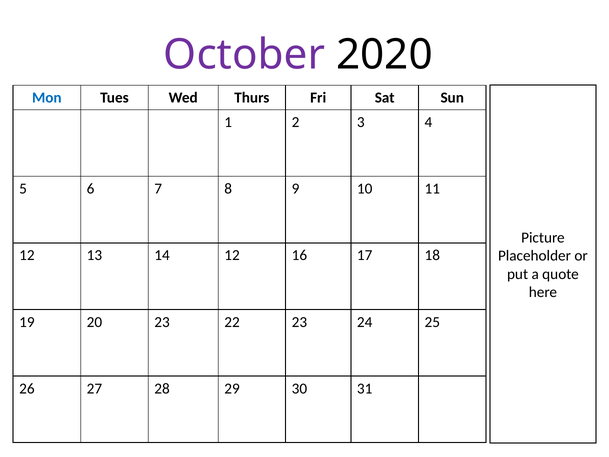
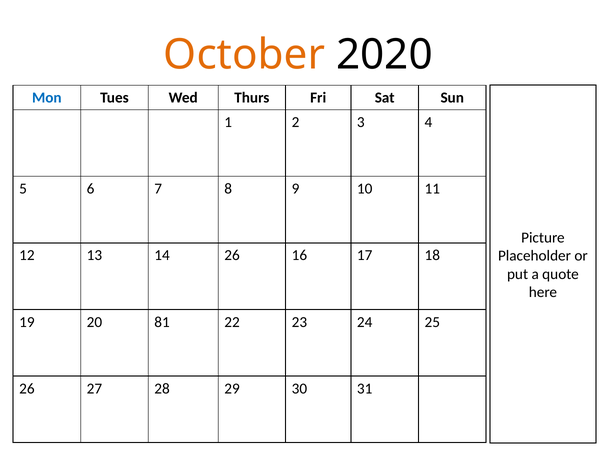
October colour: purple -> orange (244, 55)
14 12: 12 -> 26 (232, 255)
20 23: 23 -> 81 (162, 322)
